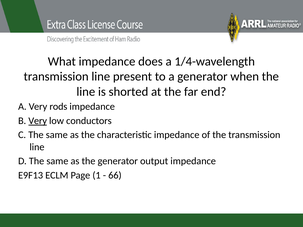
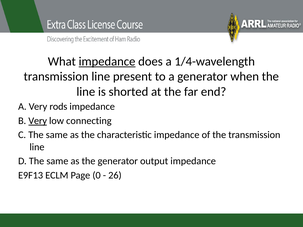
impedance underline: none -> present (107, 61)
conductors: conductors -> connecting (89, 121)
1: 1 -> 0 (97, 175)
66: 66 -> 26 (115, 175)
